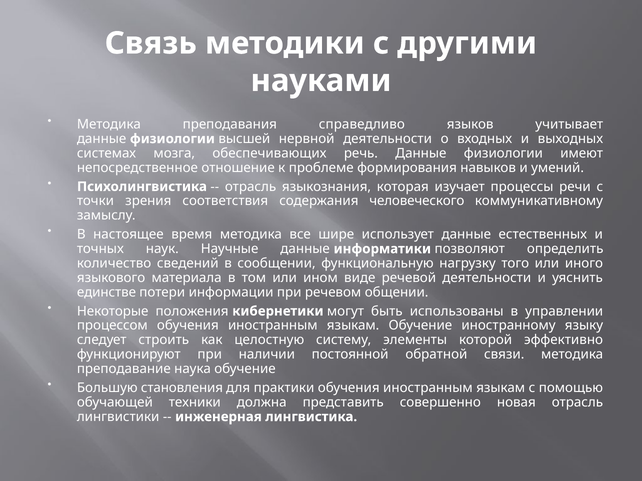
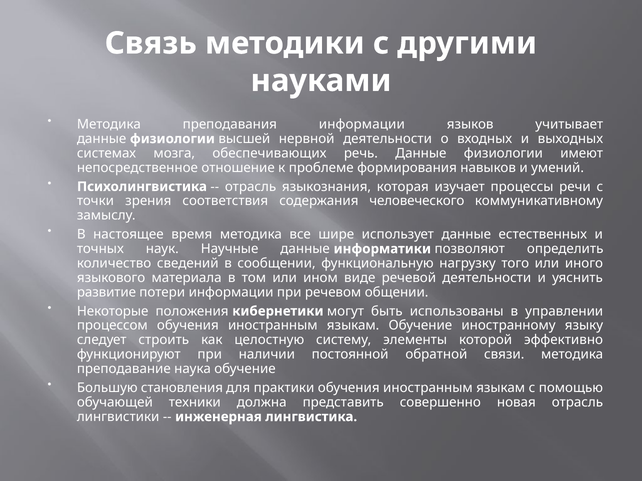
преподавания справедливо: справедливо -> информации (362, 124)
единстве: единстве -> развитие (106, 293)
